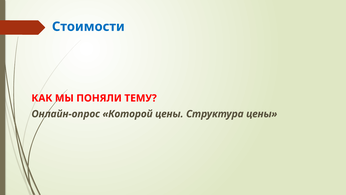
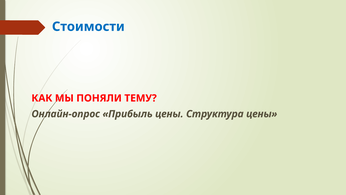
Которой: Которой -> Прибыль (128, 114)
